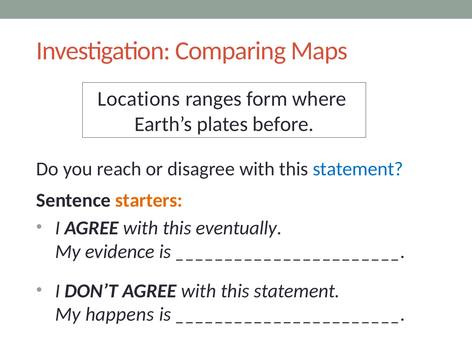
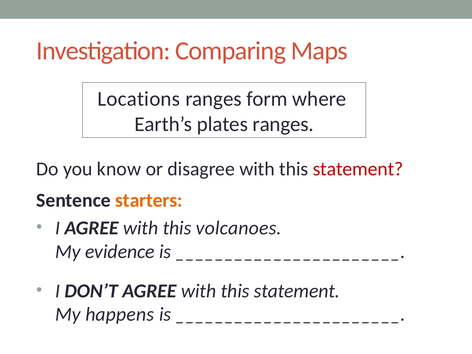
plates before: before -> ranges (283, 124)
reach: reach -> know (119, 169)
statement colour: blue -> red (358, 169)
eventually: eventually -> volcanoes (239, 228)
